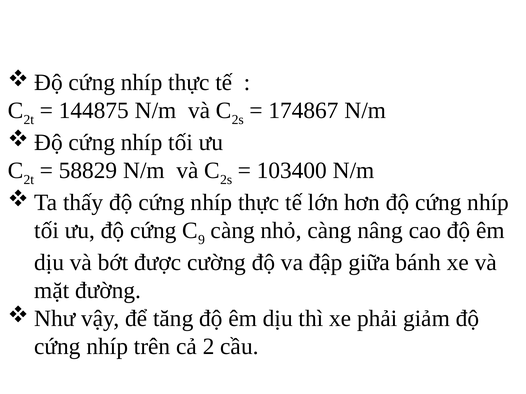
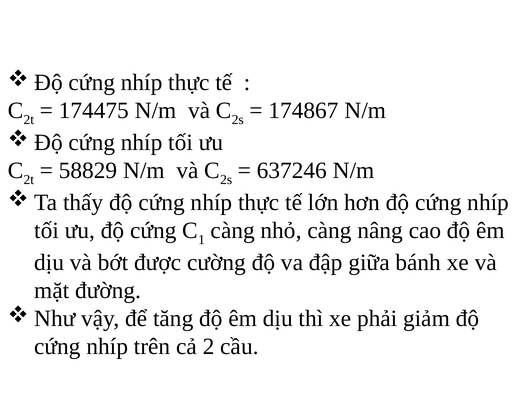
144875: 144875 -> 174475 (94, 111)
103400: 103400 -> 637246 (292, 171)
9: 9 -> 1 (201, 240)
